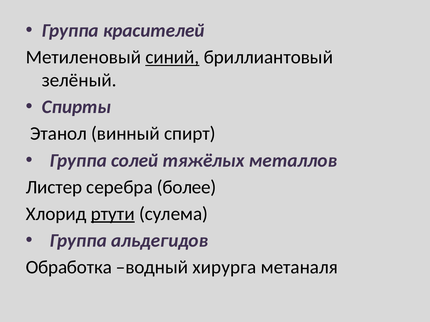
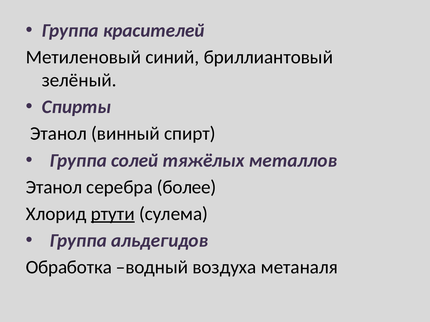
синий underline: present -> none (172, 57)
Листер: Листер -> Этанол (54, 187)
хирурга: хирурга -> воздуха (224, 268)
